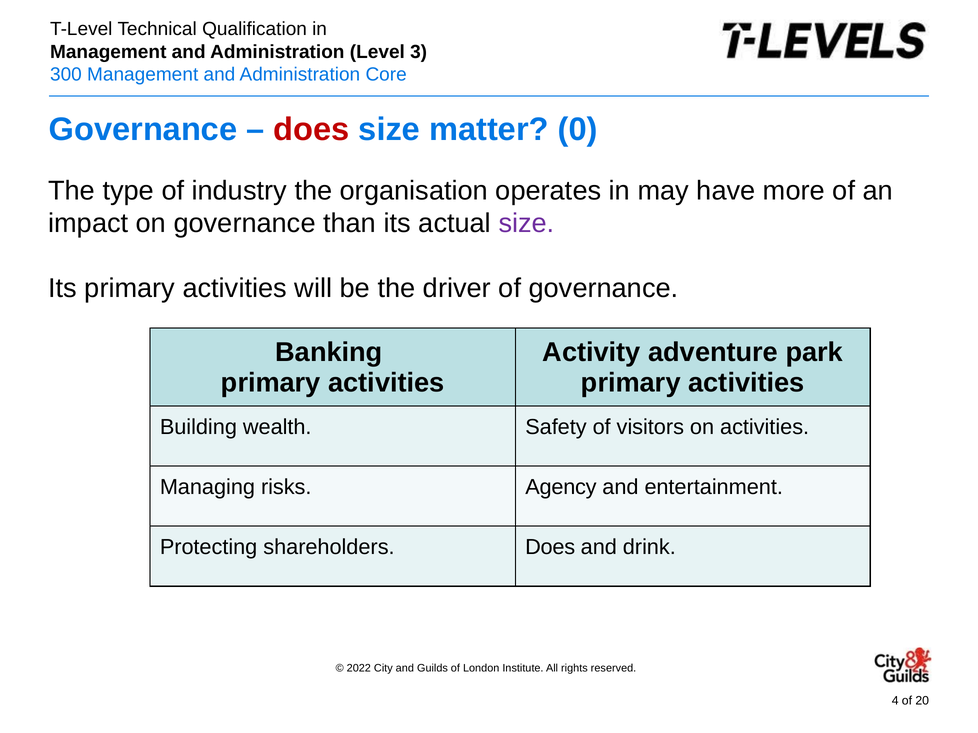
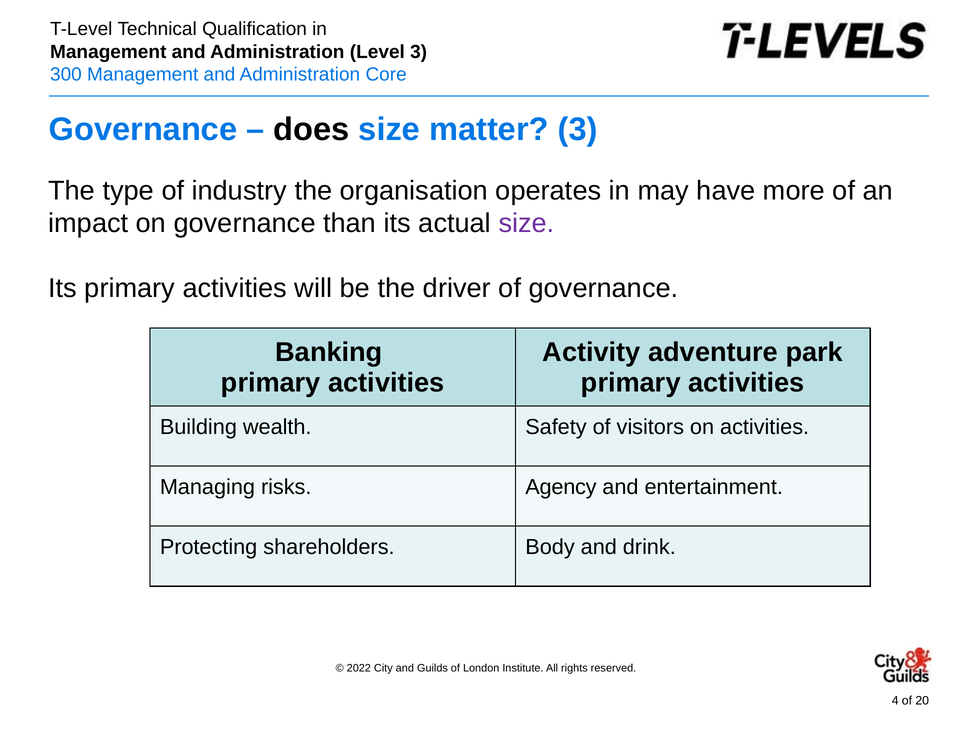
does colour: red -> black (311, 130)
matter 0: 0 -> 3 (578, 130)
shareholders Does: Does -> Body (550, 548)
